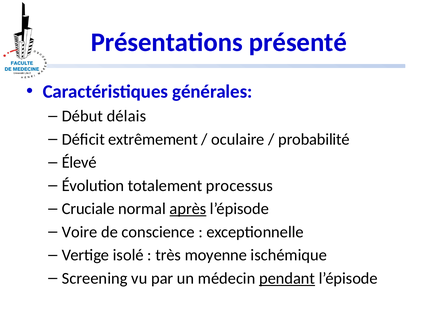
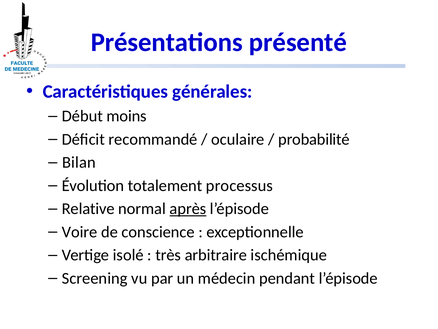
délais: délais -> moins (127, 116)
extrêmement: extrêmement -> recommandé (153, 139)
Élevé: Élevé -> Bilan (79, 162)
Cruciale: Cruciale -> Relative (88, 208)
moyenne: moyenne -> arbitraire (216, 255)
pendant underline: present -> none (287, 278)
